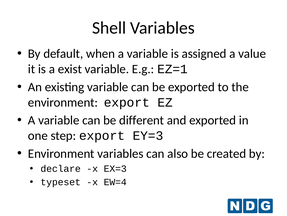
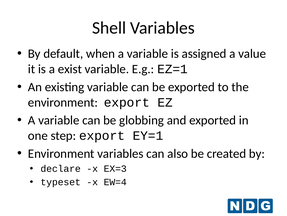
different: different -> globbing (142, 120)
EY=3: EY=3 -> EY=1 (148, 135)
